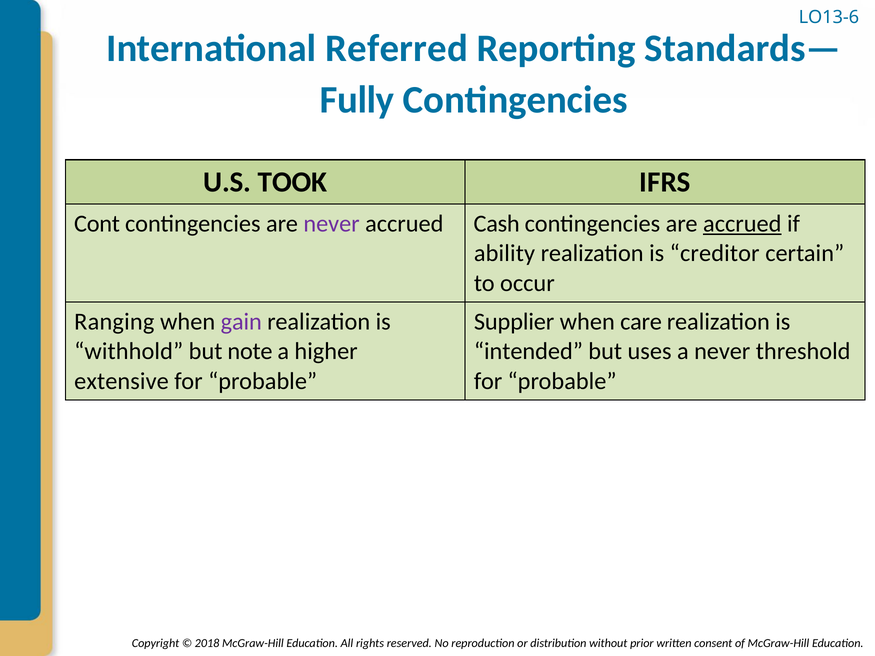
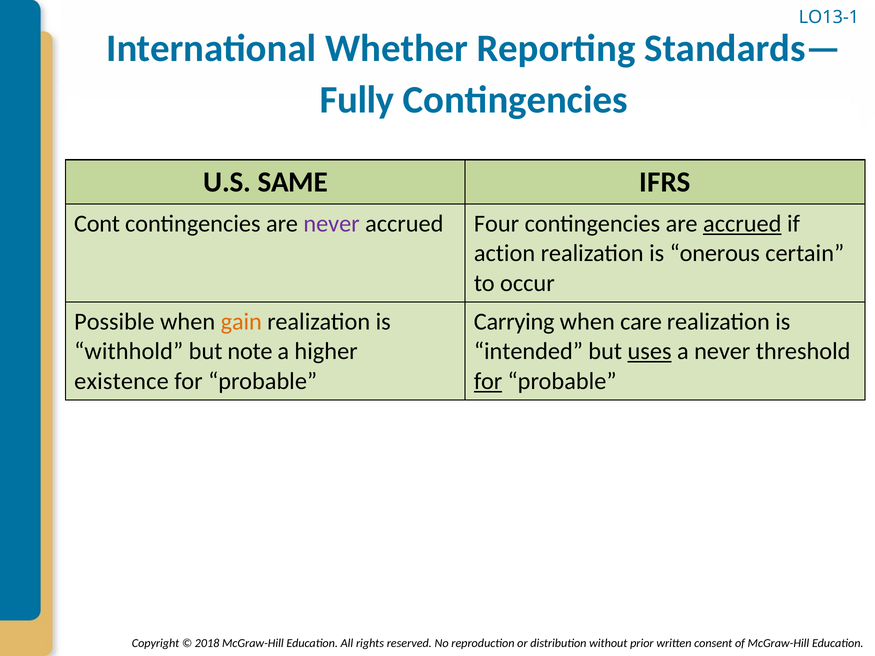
LO13-6: LO13-6 -> LO13-1 (829, 17)
Referred: Referred -> Whether (397, 48)
TOOK: TOOK -> SAME (293, 182)
Cash: Cash -> Four (497, 224)
ability: ability -> action (505, 253)
creditor: creditor -> onerous (715, 253)
Ranging: Ranging -> Possible (114, 322)
gain colour: purple -> orange (241, 322)
Supplier: Supplier -> Carrying (514, 322)
uses underline: none -> present (650, 352)
extensive: extensive -> existence (121, 381)
for underline: none -> present (488, 381)
